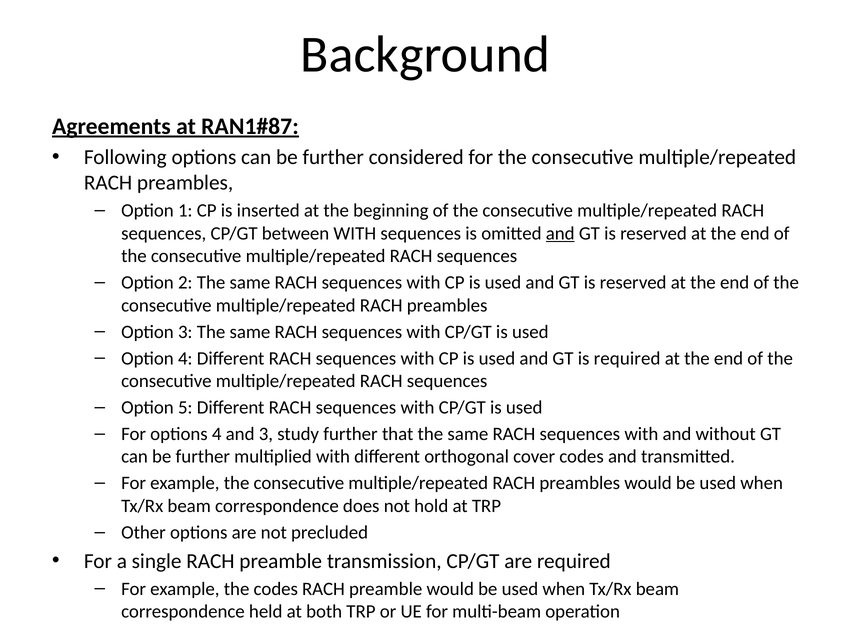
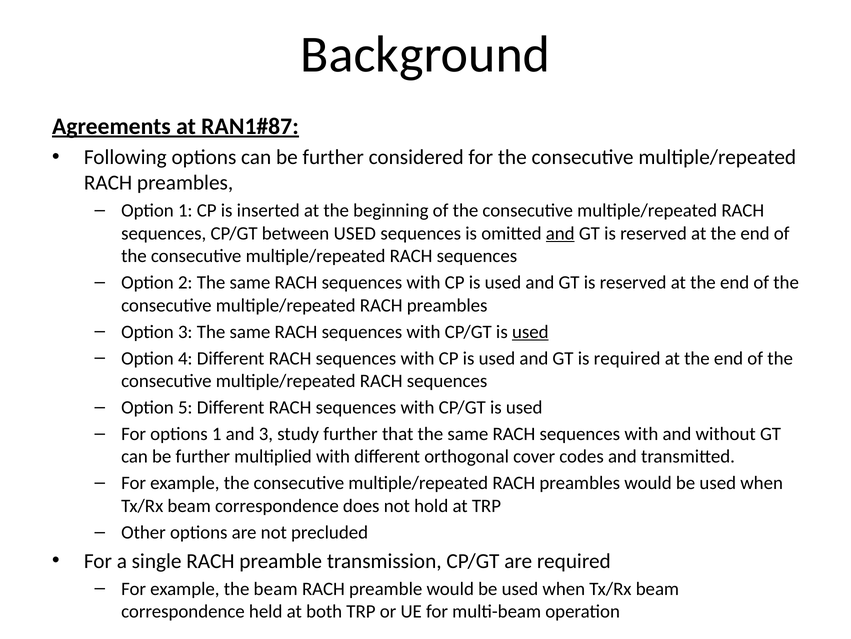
between WITH: WITH -> USED (355, 233)
used underline: none -> present (530, 331)
options 4: 4 -> 1 (217, 434)
the codes: codes -> beam (276, 588)
